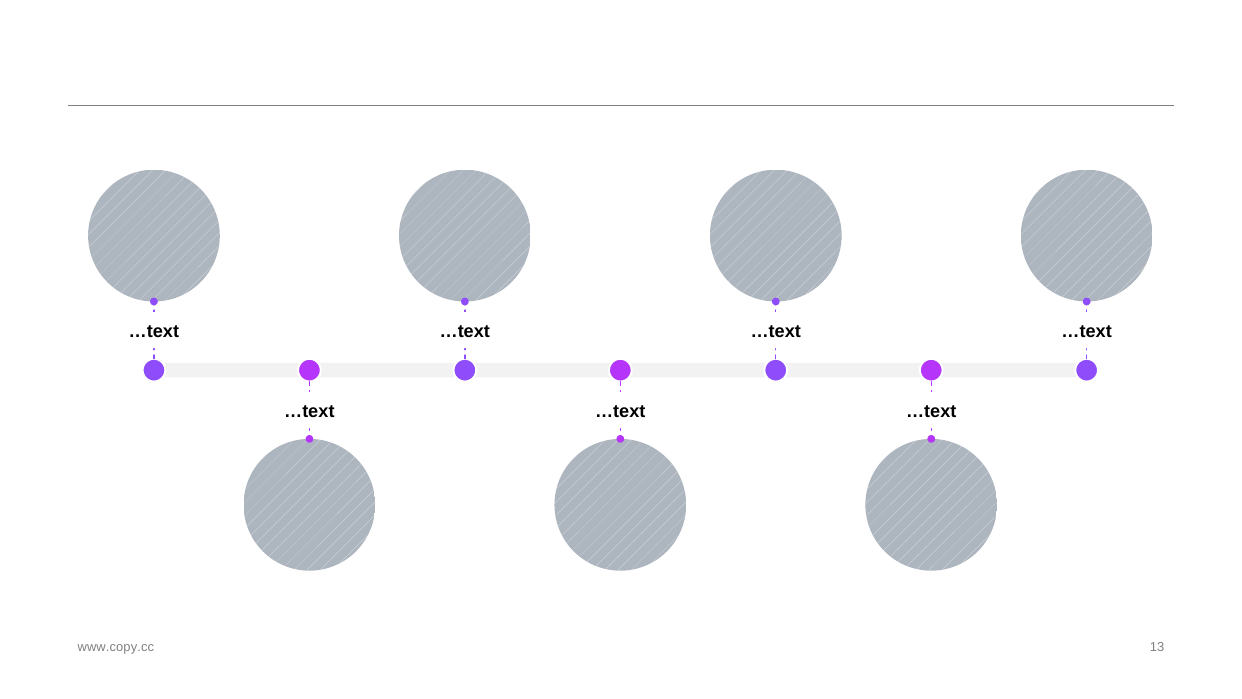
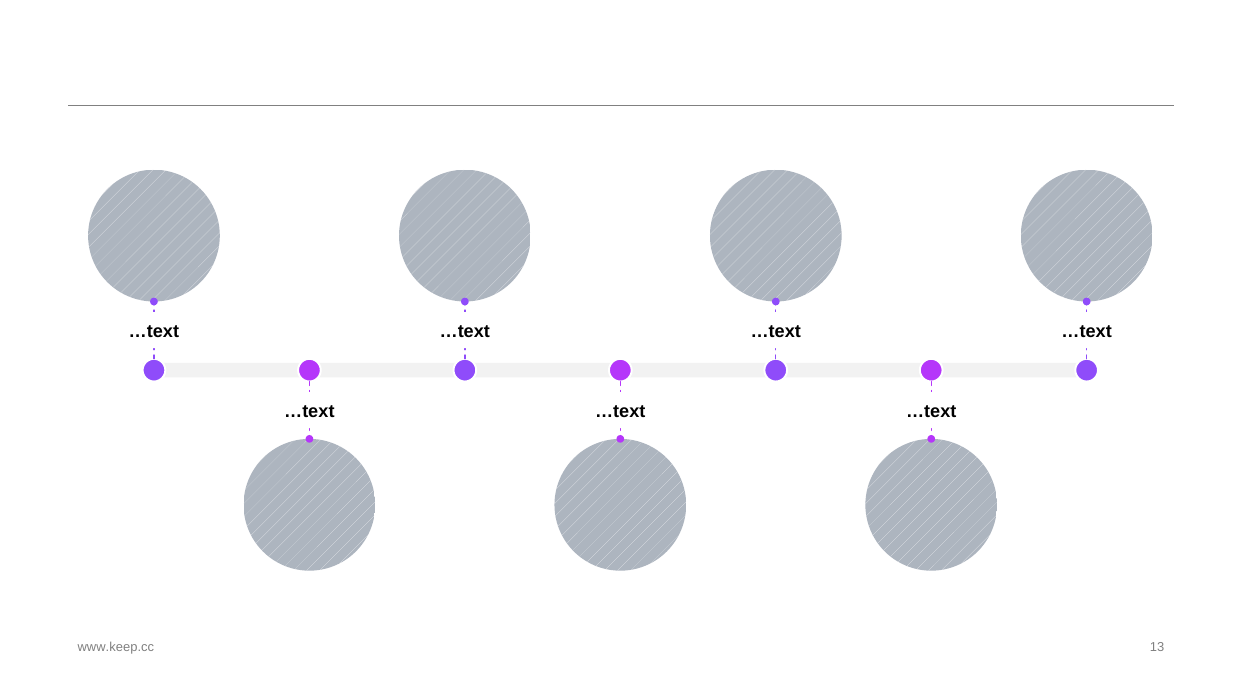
www.copy.cc: www.copy.cc -> www.keep.cc (116, 647)
